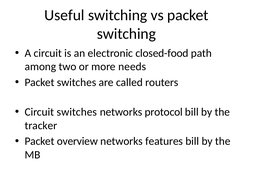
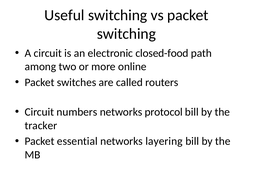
needs: needs -> online (132, 67)
Circuit switches: switches -> numbers (77, 112)
overview: overview -> essential (77, 141)
features: features -> layering (164, 141)
